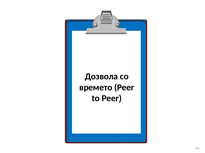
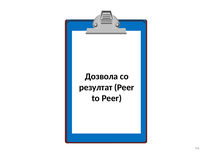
времето: времето -> резултат (96, 88)
